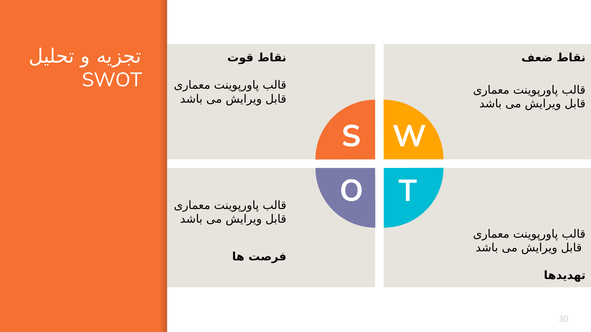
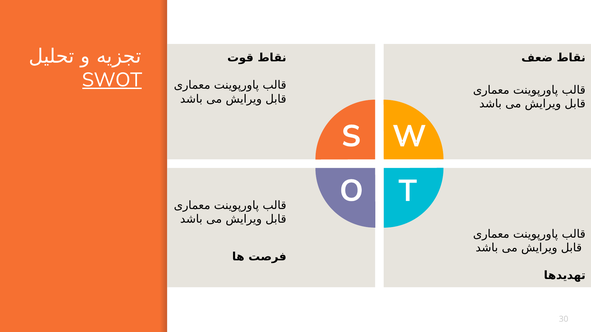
SWOT underline: none -> present (112, 80)
